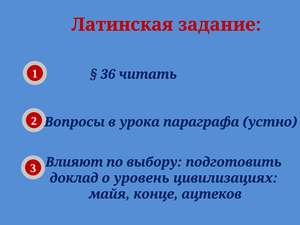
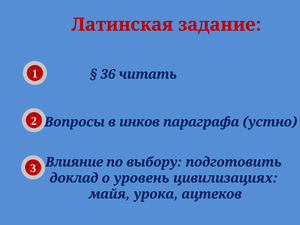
урока: урока -> инков (140, 122)
Влияют: Влияют -> Влияние (74, 162)
конце: конце -> урока (156, 194)
